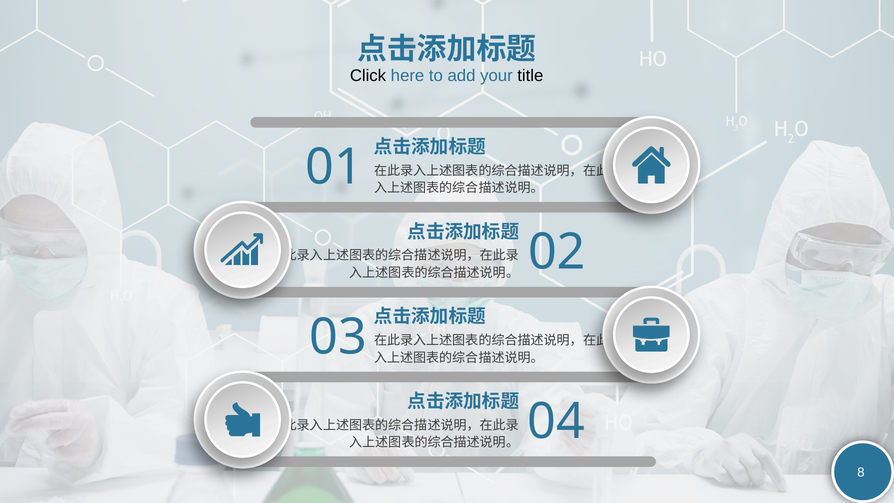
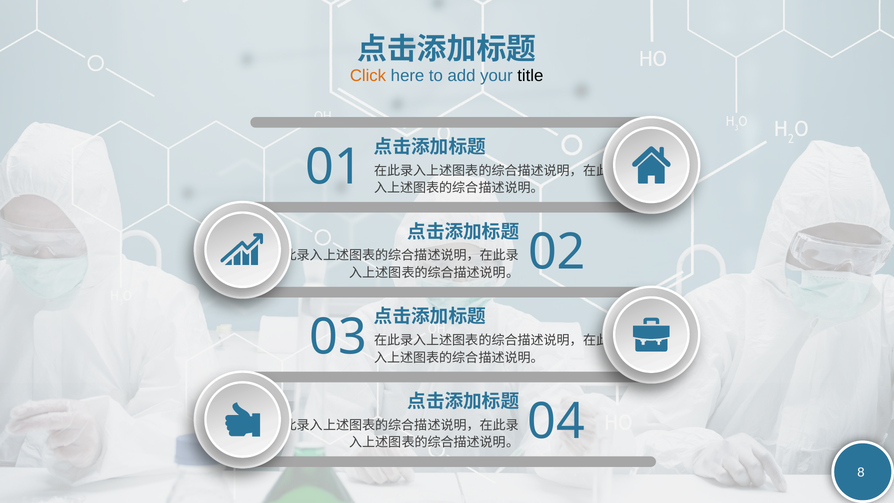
Click colour: black -> orange (368, 76)
